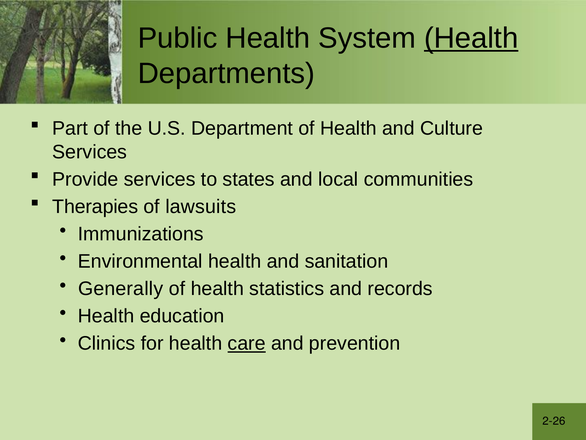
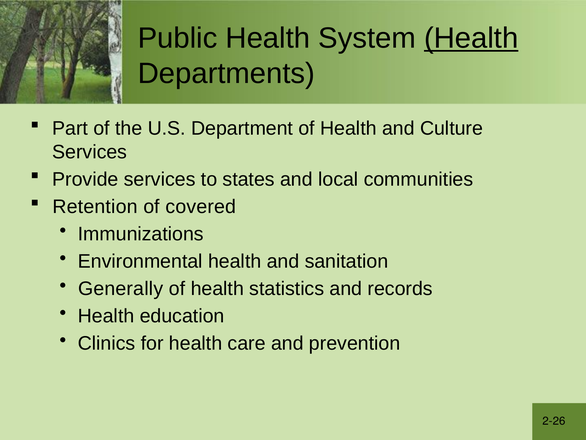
Therapies: Therapies -> Retention (95, 206)
lawsuits: lawsuits -> covered (201, 206)
care underline: present -> none (247, 343)
